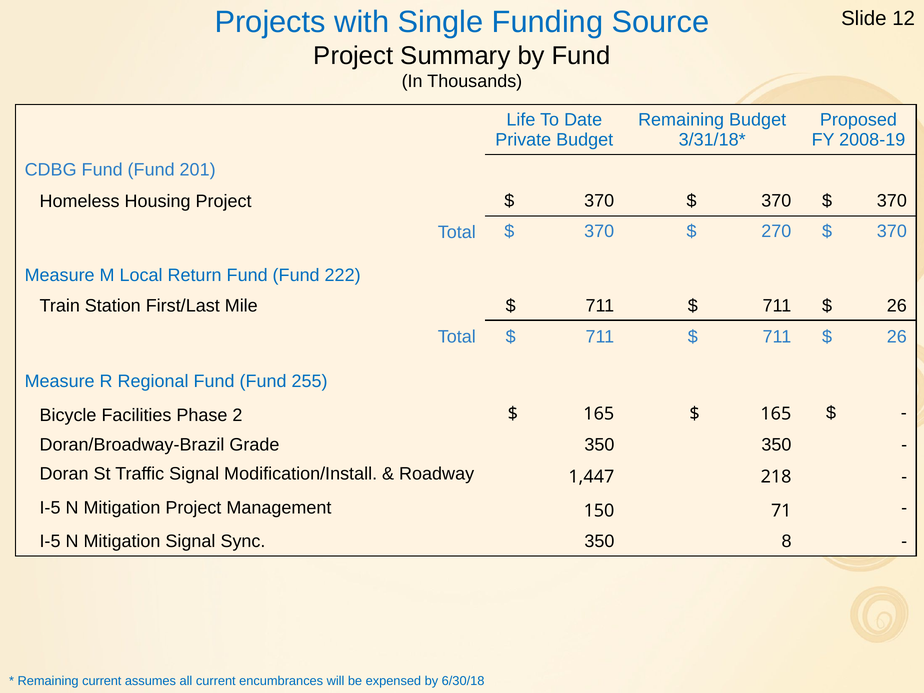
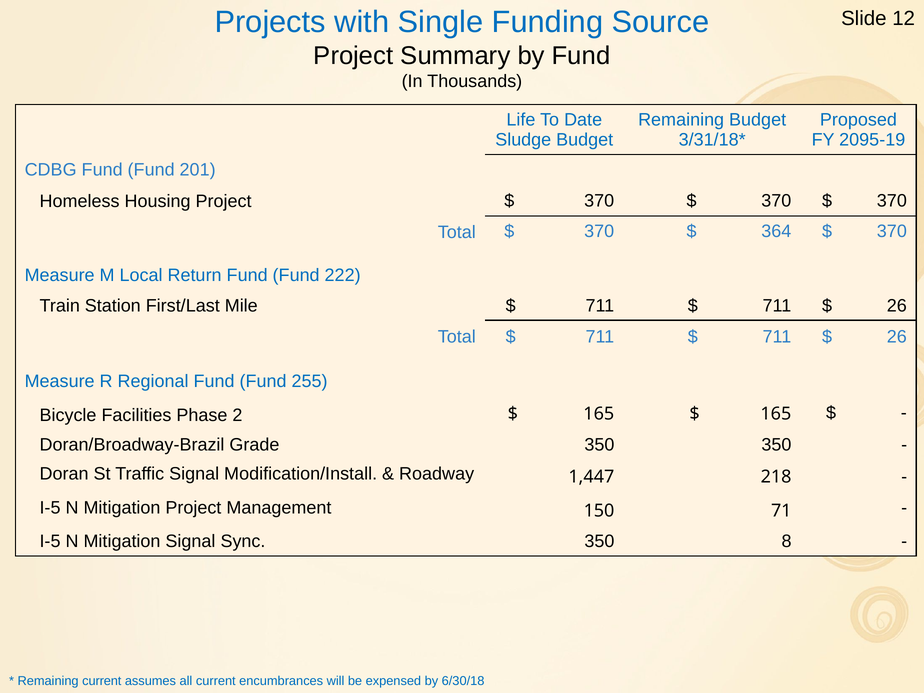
Private: Private -> Sludge (523, 140)
2008-19: 2008-19 -> 2095-19 (872, 140)
270: 270 -> 364 (776, 232)
